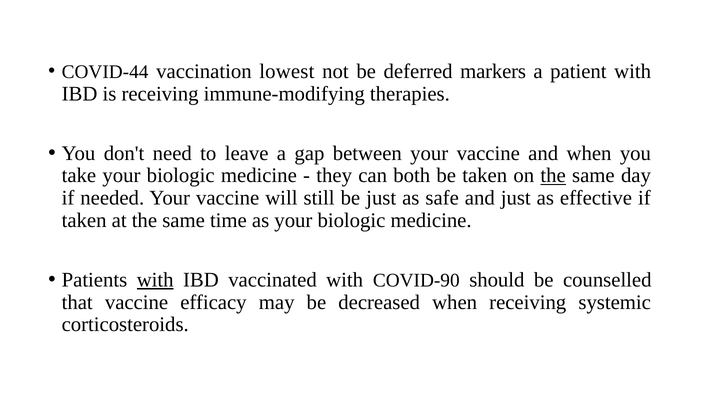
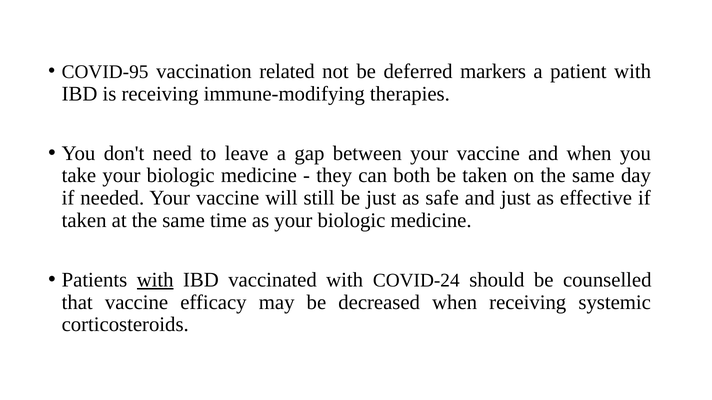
COVID-44: COVID-44 -> COVID-95 (105, 72)
lowest: lowest -> related (287, 71)
the underline: present -> none (553, 176)
COVID-90: COVID-90 -> COVID-24 (416, 281)
